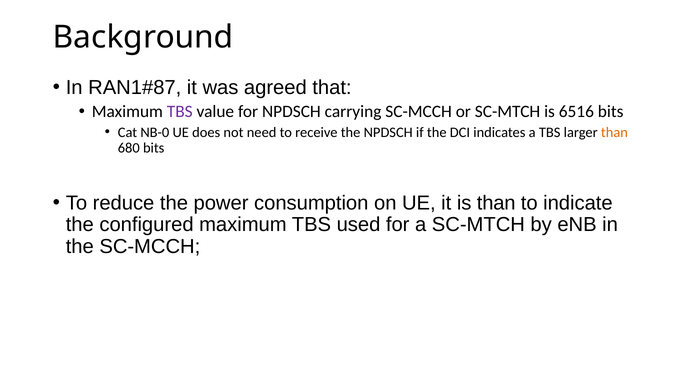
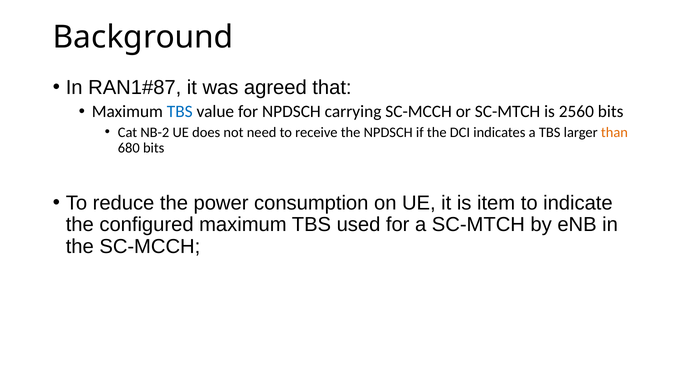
TBS colour: purple -> blue (180, 111)
6516: 6516 -> 2560 (576, 111)
NB-0: NB-0 -> NB-2 (155, 132)
is than: than -> item (496, 203)
